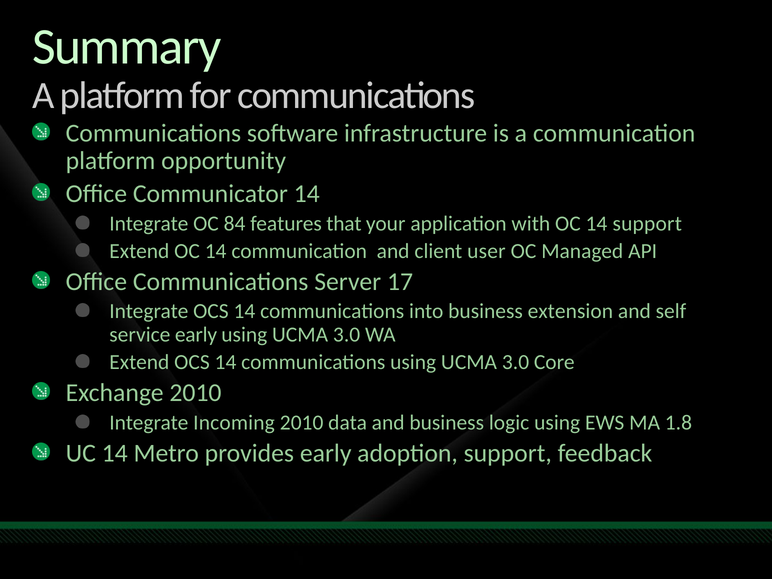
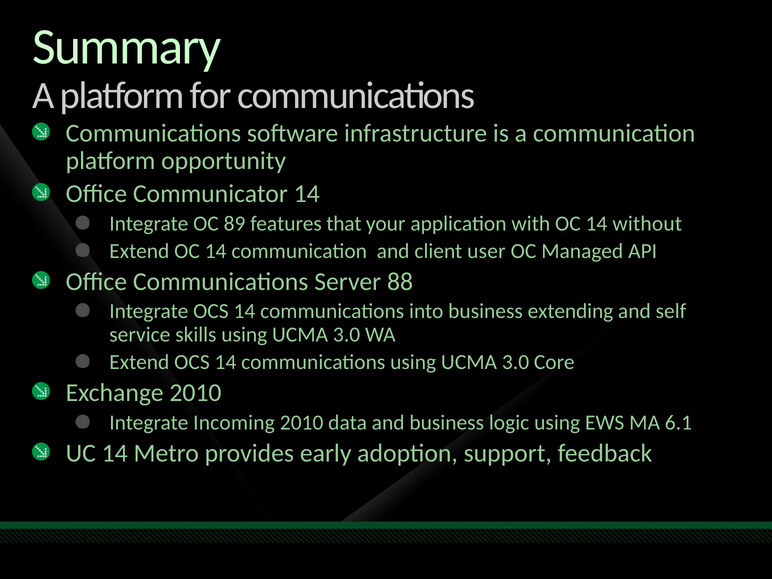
84: 84 -> 89 (235, 224)
14 support: support -> without (647, 224)
17: 17 -> 88 (400, 282)
extension: extension -> extending (570, 311)
service early: early -> skills (196, 335)
1.8: 1.8 -> 6.1 (678, 422)
